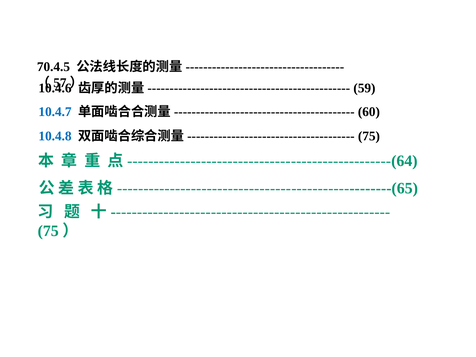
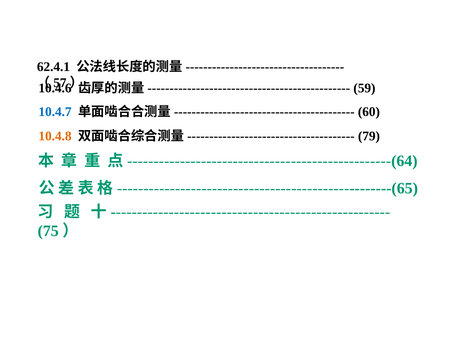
70.4.5: 70.4.5 -> 62.4.1 (53, 67)
10.4.8 colour: blue -> orange (55, 136)
75: 75 -> 79 (369, 136)
